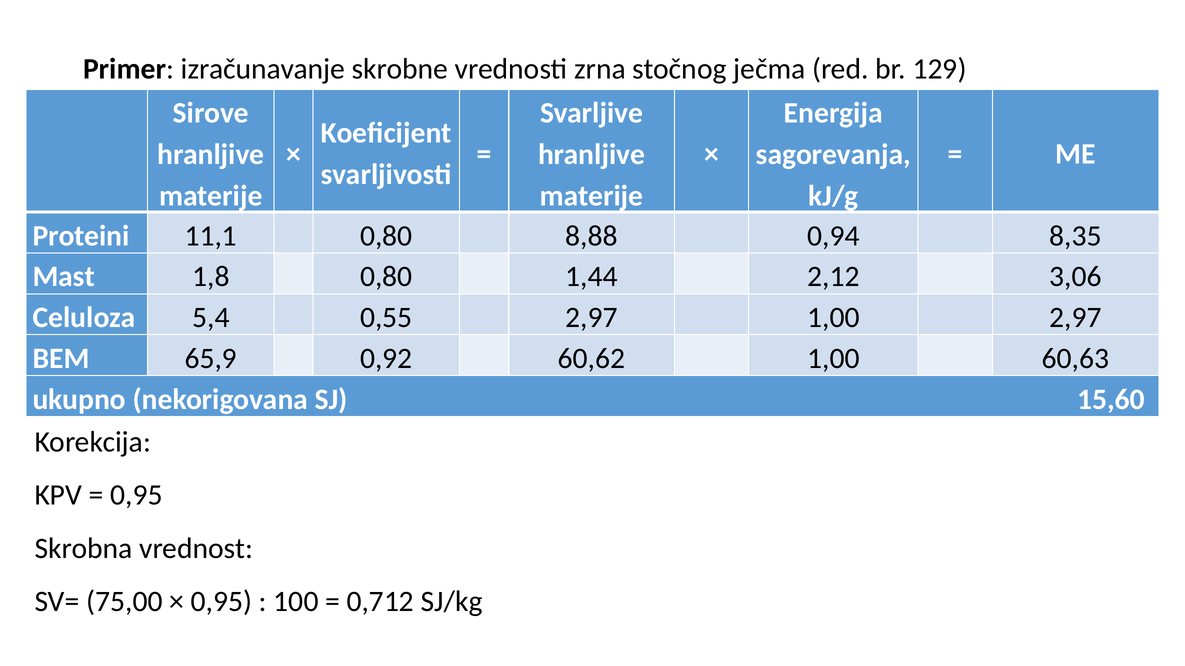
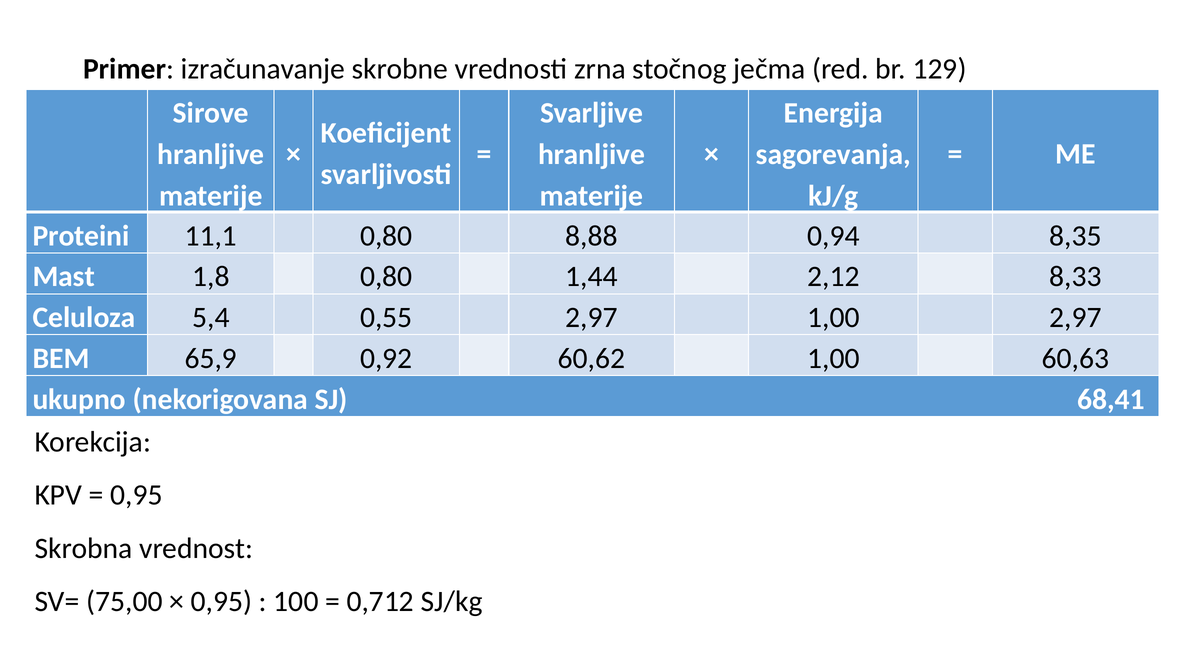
3,06: 3,06 -> 8,33 (1076, 277)
15,60: 15,60 -> 68,41 (1111, 400)
